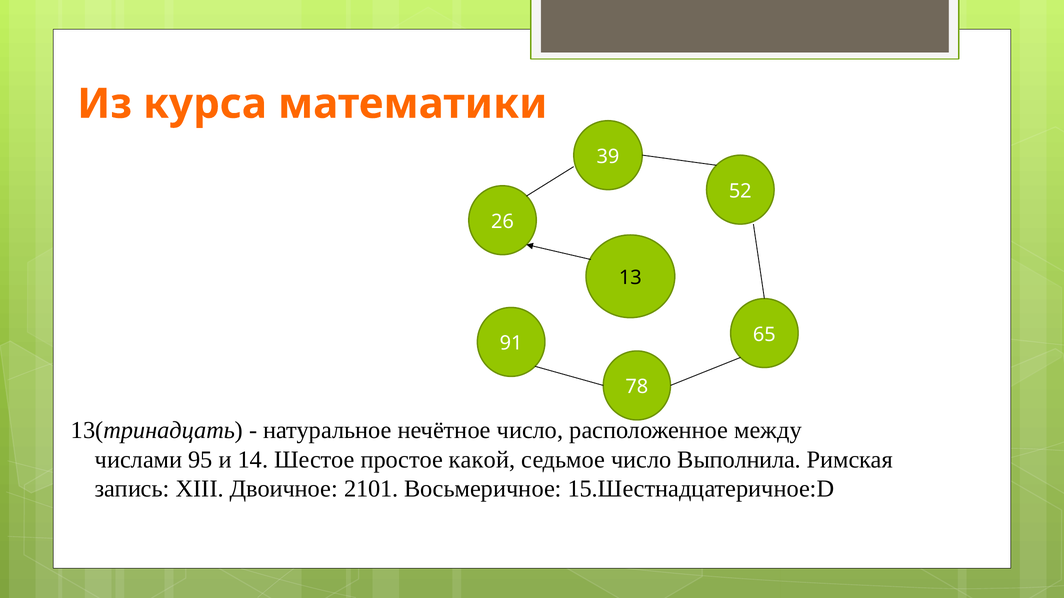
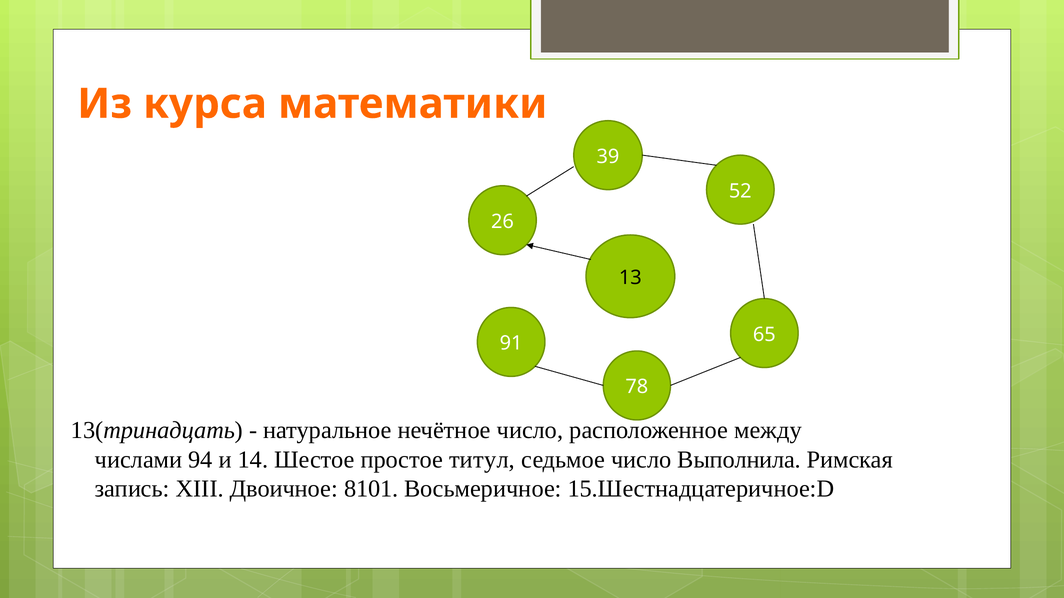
95: 95 -> 94 (200, 460)
какой: какой -> титул (482, 460)
2101: 2101 -> 8101 (371, 489)
